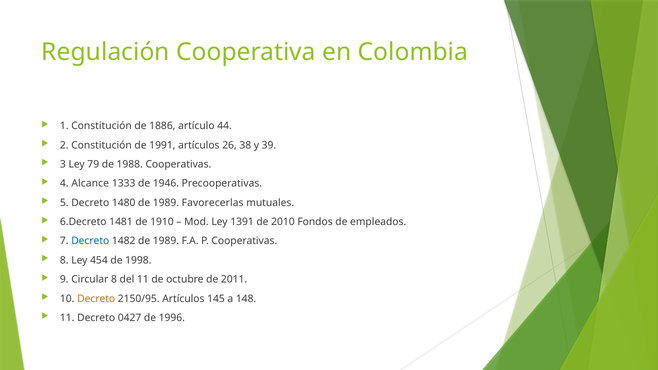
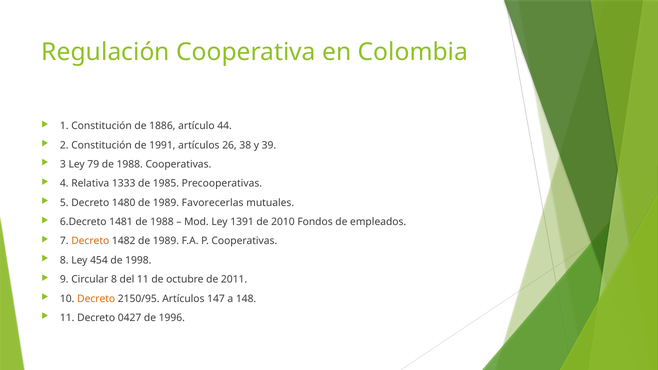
Alcance: Alcance -> Relativa (90, 184)
1946: 1946 -> 1985 (166, 184)
1481 de 1910: 1910 -> 1988 (162, 222)
Decreto colour: blue -> orange (90, 241)
145: 145 -> 147 (216, 299)
